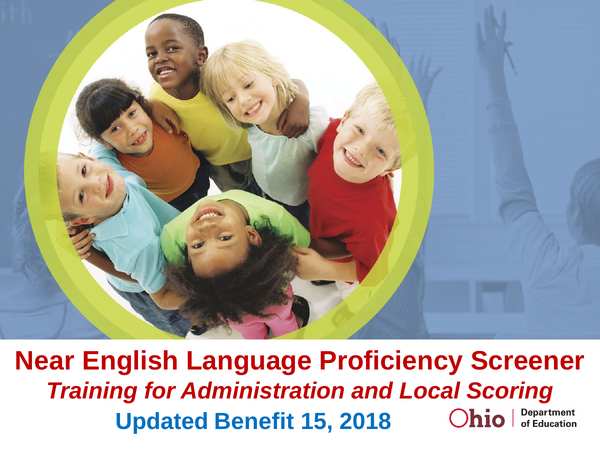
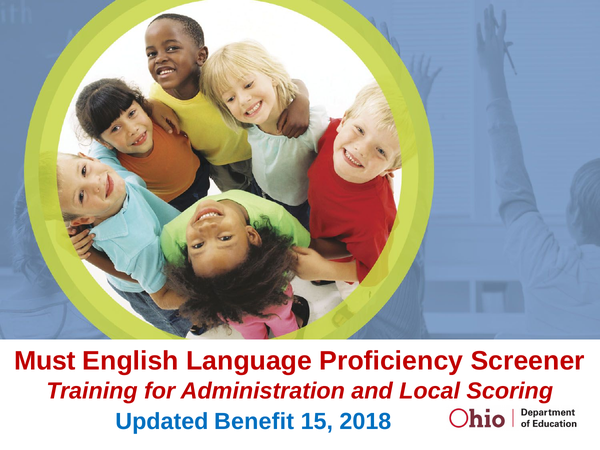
Near: Near -> Must (45, 361)
